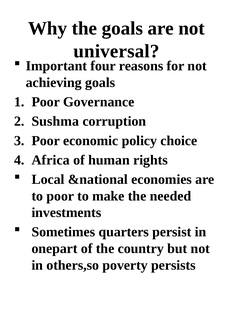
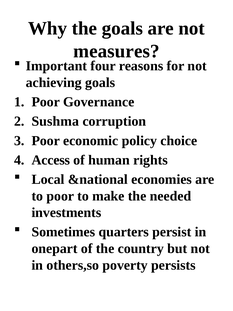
universal: universal -> measures (116, 51)
Africa: Africa -> Access (51, 160)
